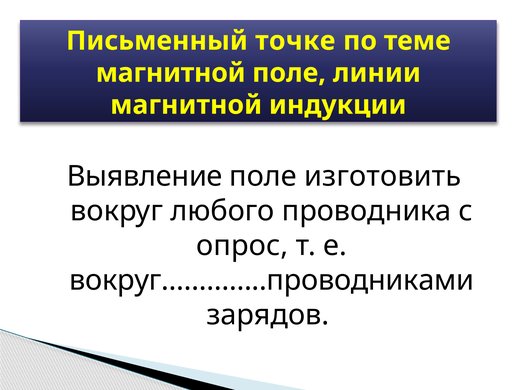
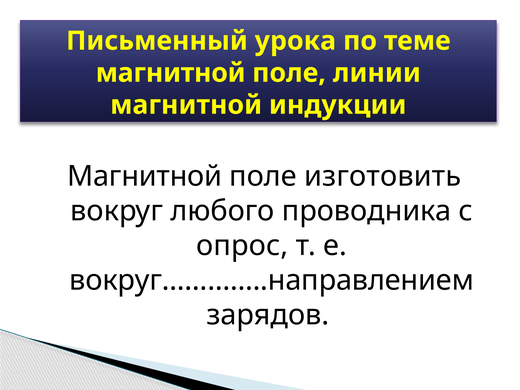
точке: точке -> урока (295, 41)
Выявление: Выявление -> Магнитной (145, 176)
вокруг…………..проводниками: вокруг…………..проводниками -> вокруг…………..направлением (272, 280)
